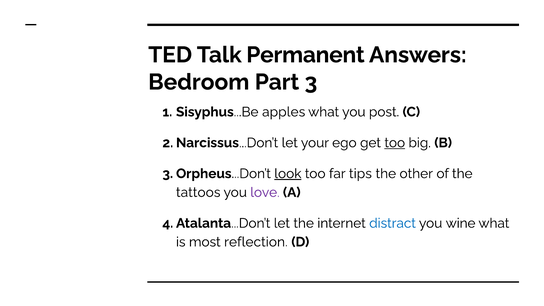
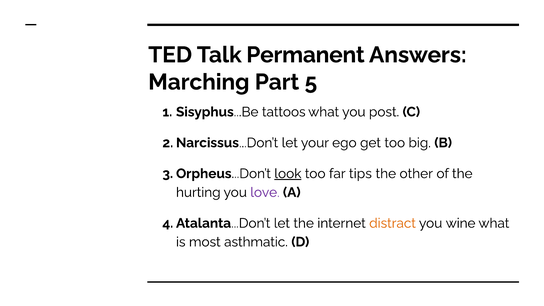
Bedroom: Bedroom -> Marching (199, 82)
3: 3 -> 5 (311, 82)
apples: apples -> tattoos (284, 112)
too underline: present -> none (395, 143)
tattoos: tattoos -> hurting (198, 192)
distract colour: blue -> orange (393, 223)
reflection: reflection -> asthmatic (256, 242)
